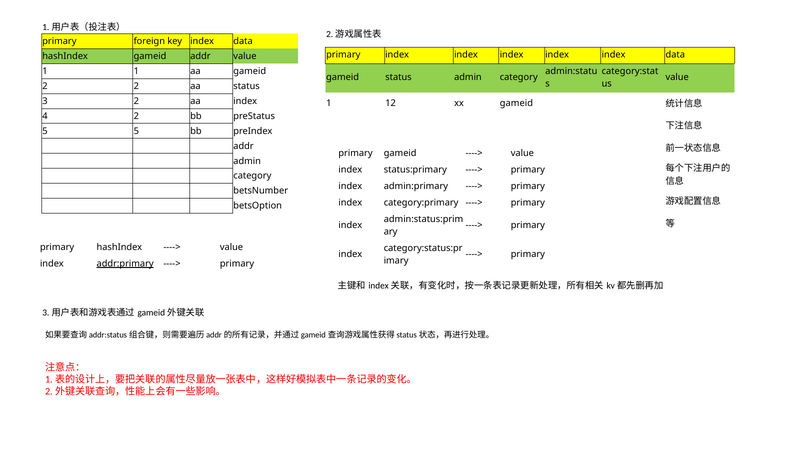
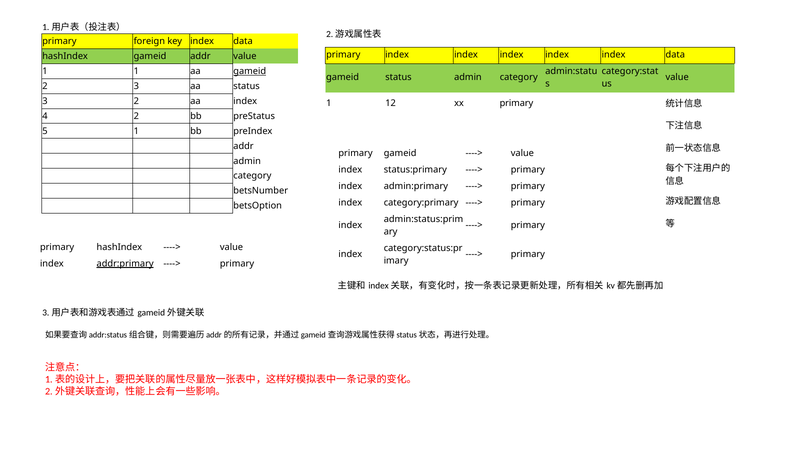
gameid underline: none -> present (250, 71)
2 2: 2 -> 3 (136, 86)
xx gameid: gameid -> primary (516, 103)
5 5: 5 -> 1 (136, 131)
